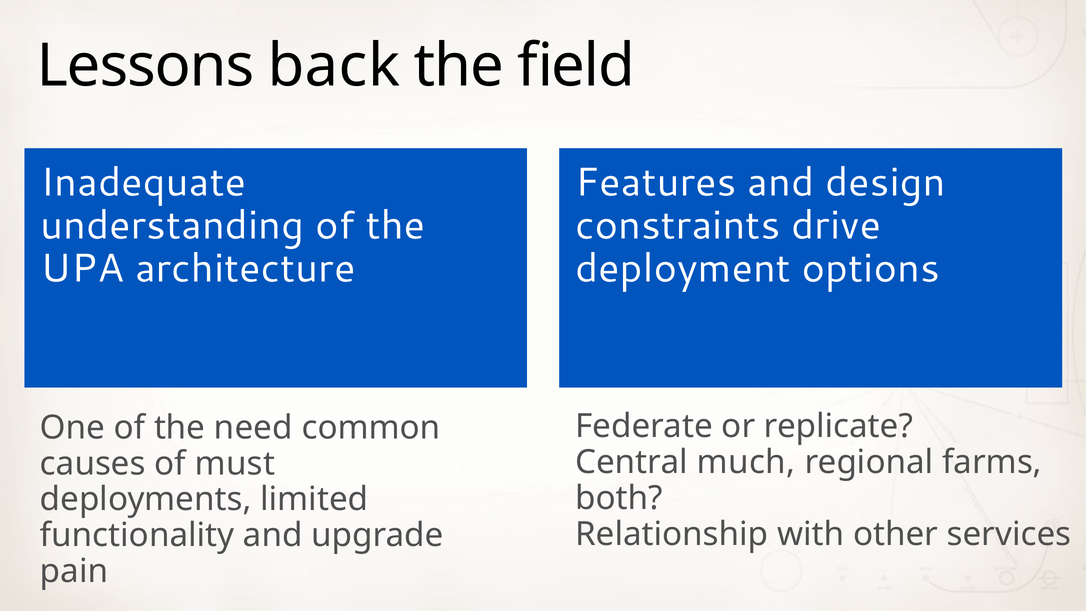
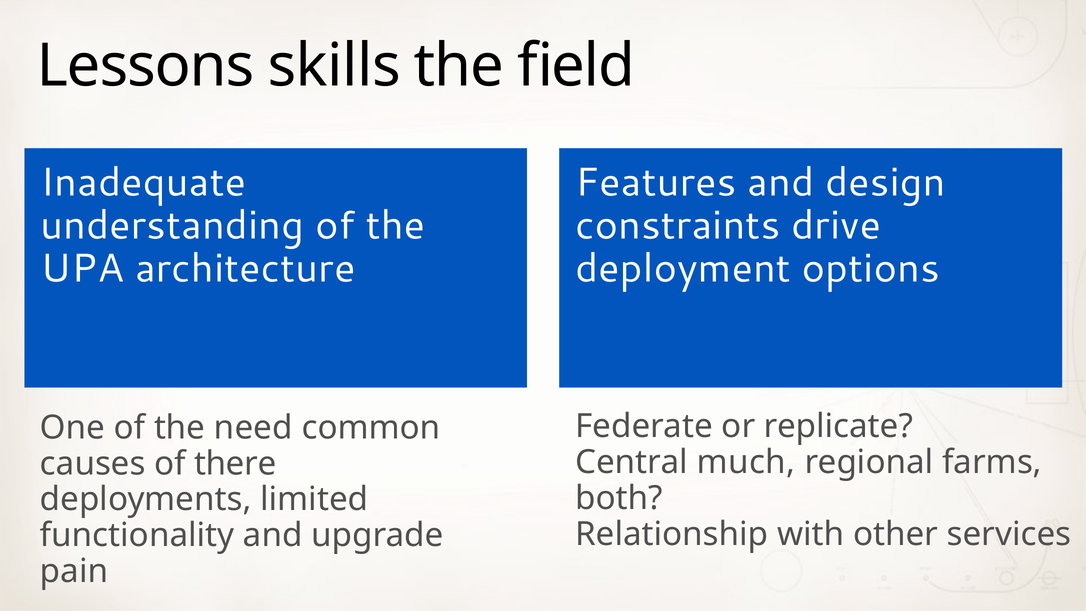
back: back -> skills (334, 66)
must: must -> there (235, 463)
